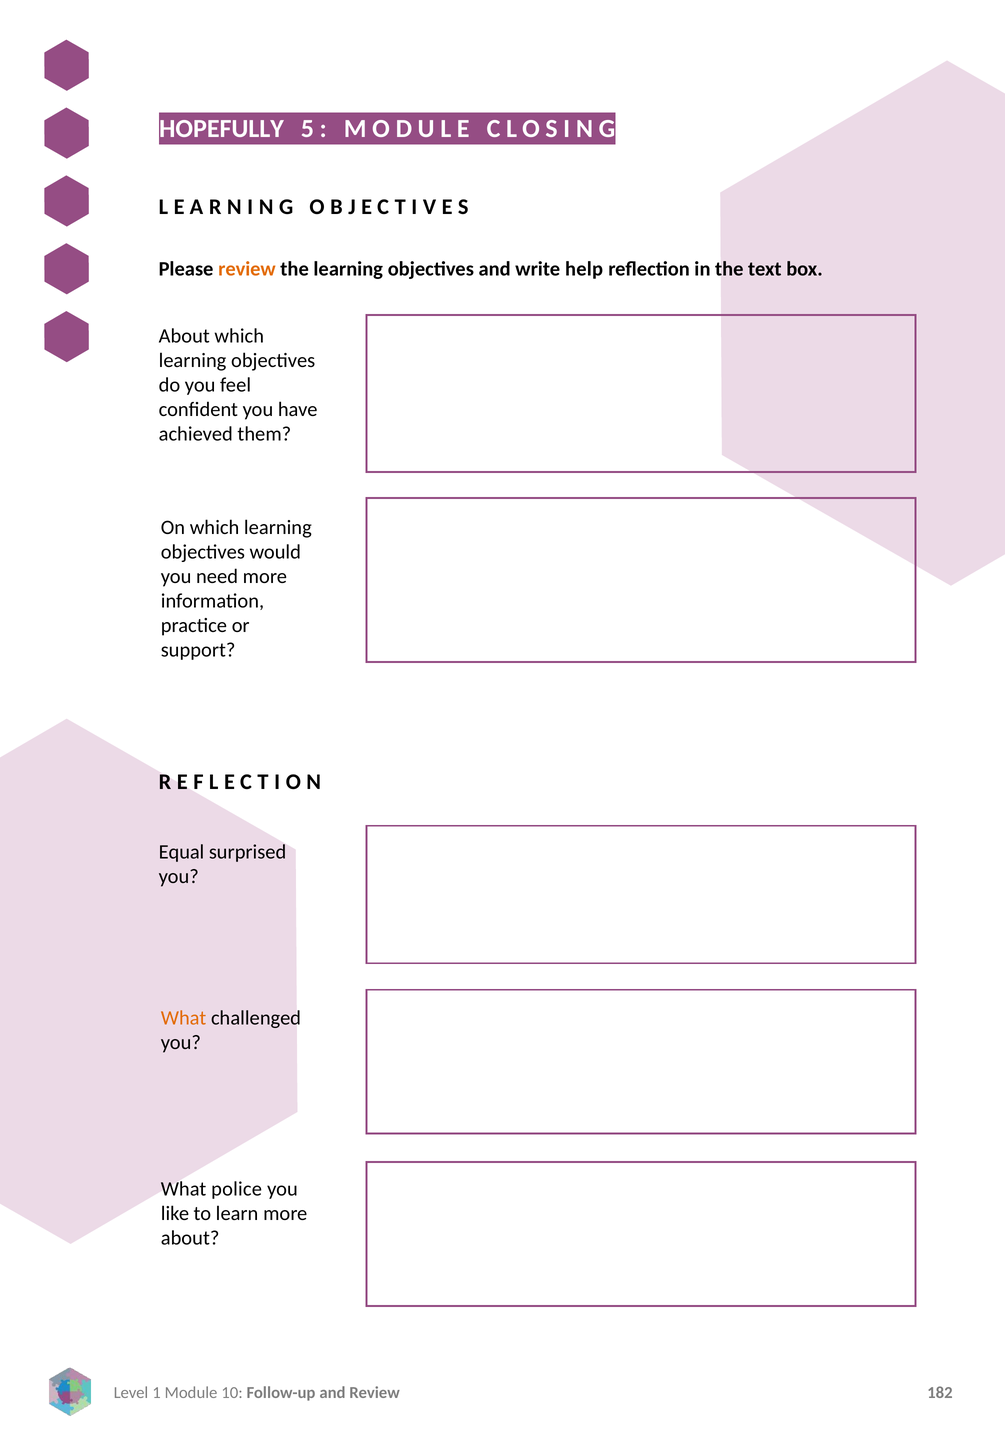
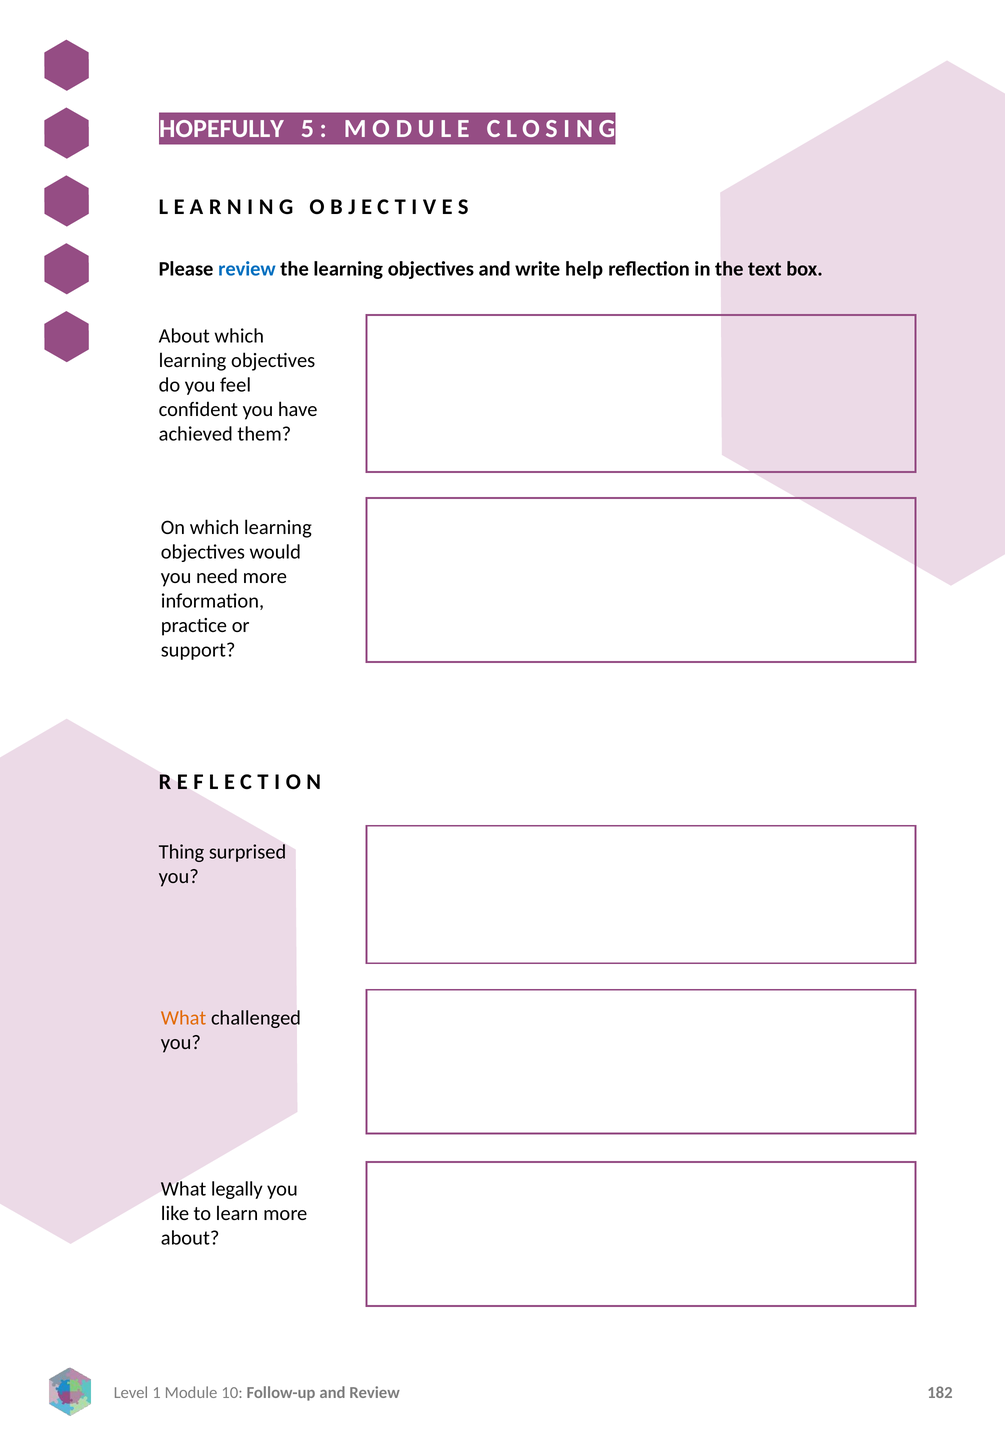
review colour: orange -> blue (247, 269)
Equal: Equal -> Thing (181, 852)
police: police -> legally (237, 1189)
